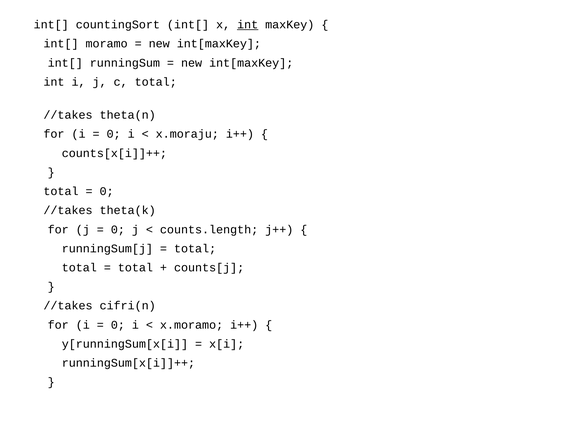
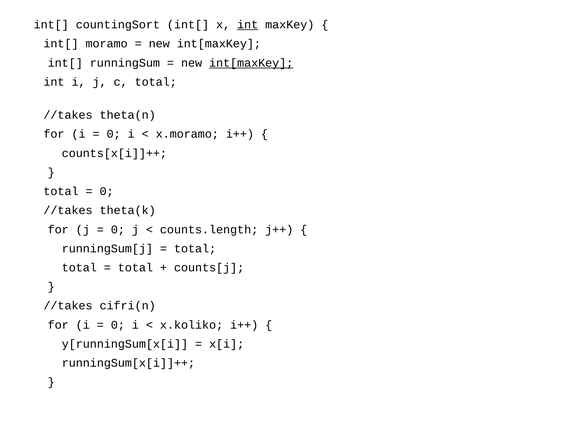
int[maxKey underline: none -> present (251, 63)
x.moraju: x.moraju -> x.moramo (187, 134)
x.moramo: x.moramo -> x.koliko (192, 324)
